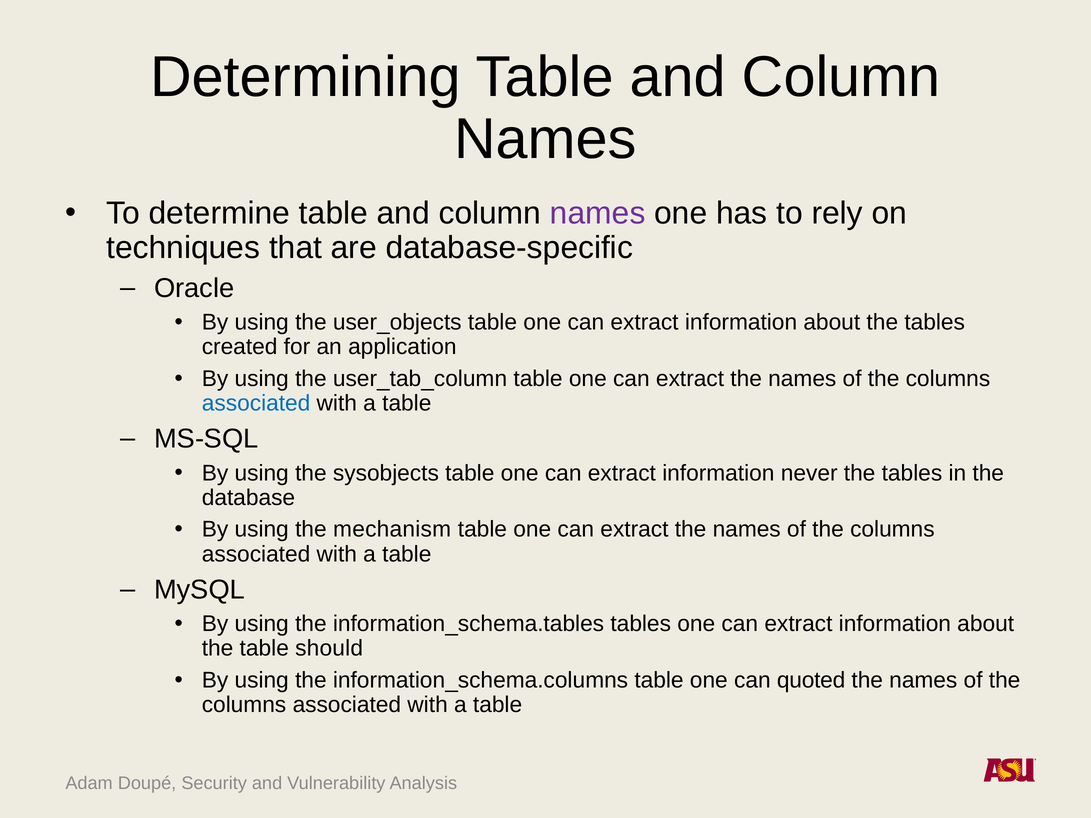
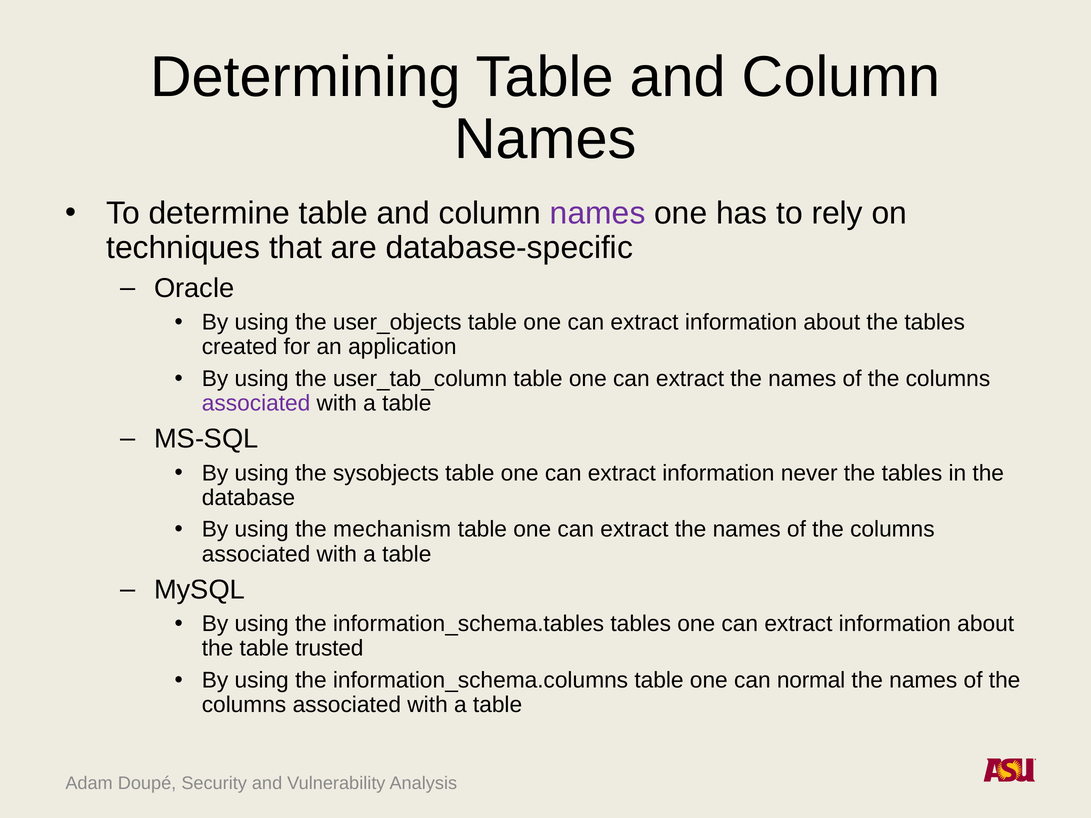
associated colour: blue -> purple (256, 403)
should: should -> trusted (329, 649)
quoted: quoted -> normal (811, 680)
